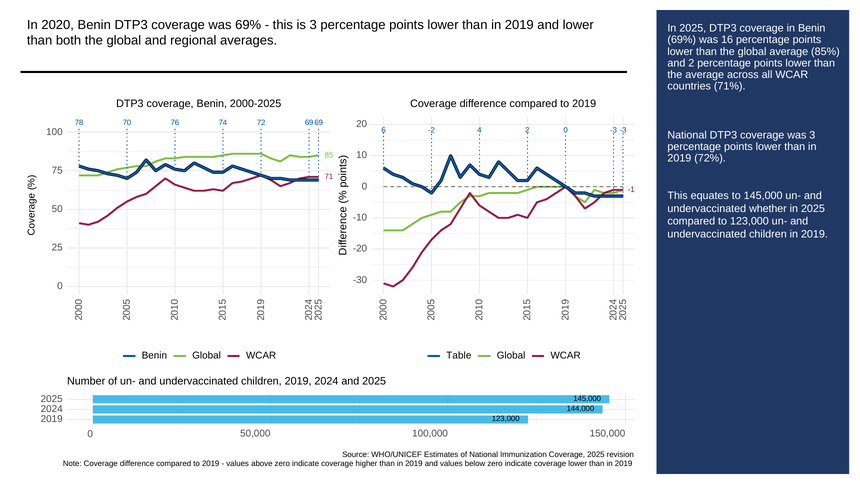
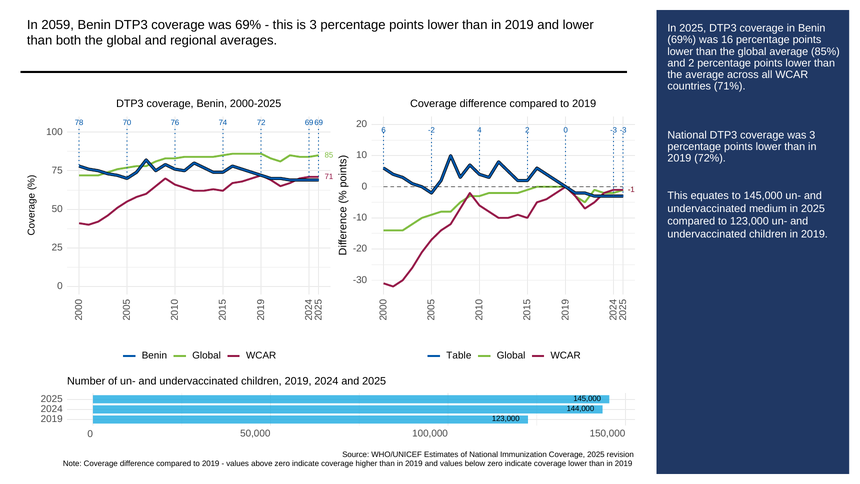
2020: 2020 -> 2059 (58, 25)
whether: whether -> medium (768, 208)
